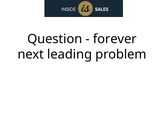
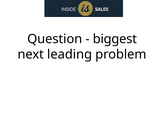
forever: forever -> biggest (115, 39)
